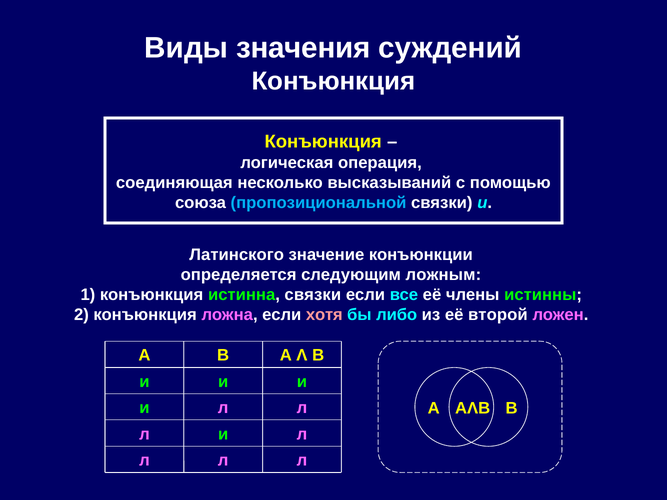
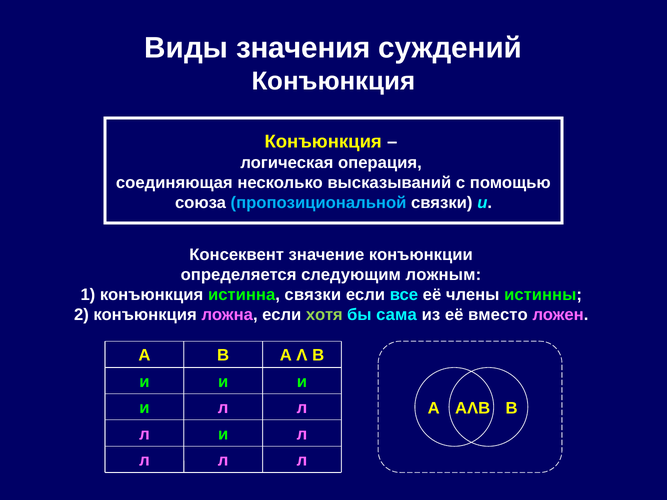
Латинского: Латинского -> Консеквент (237, 255)
хотя colour: pink -> light green (324, 315)
либо: либо -> сама (397, 315)
второй: второй -> вместо (498, 315)
